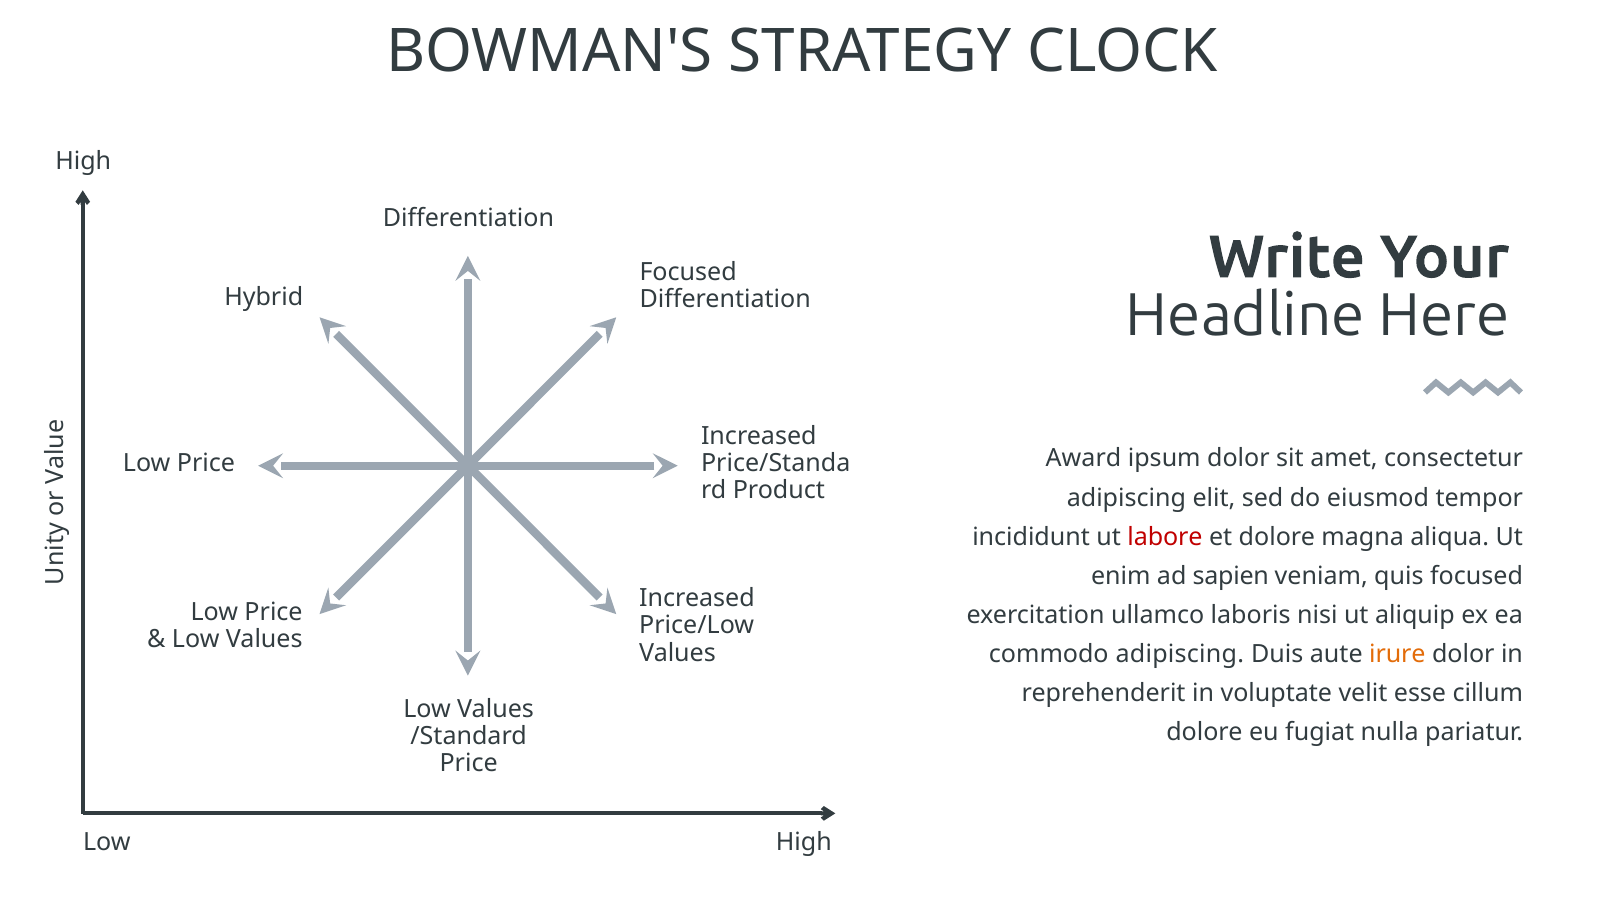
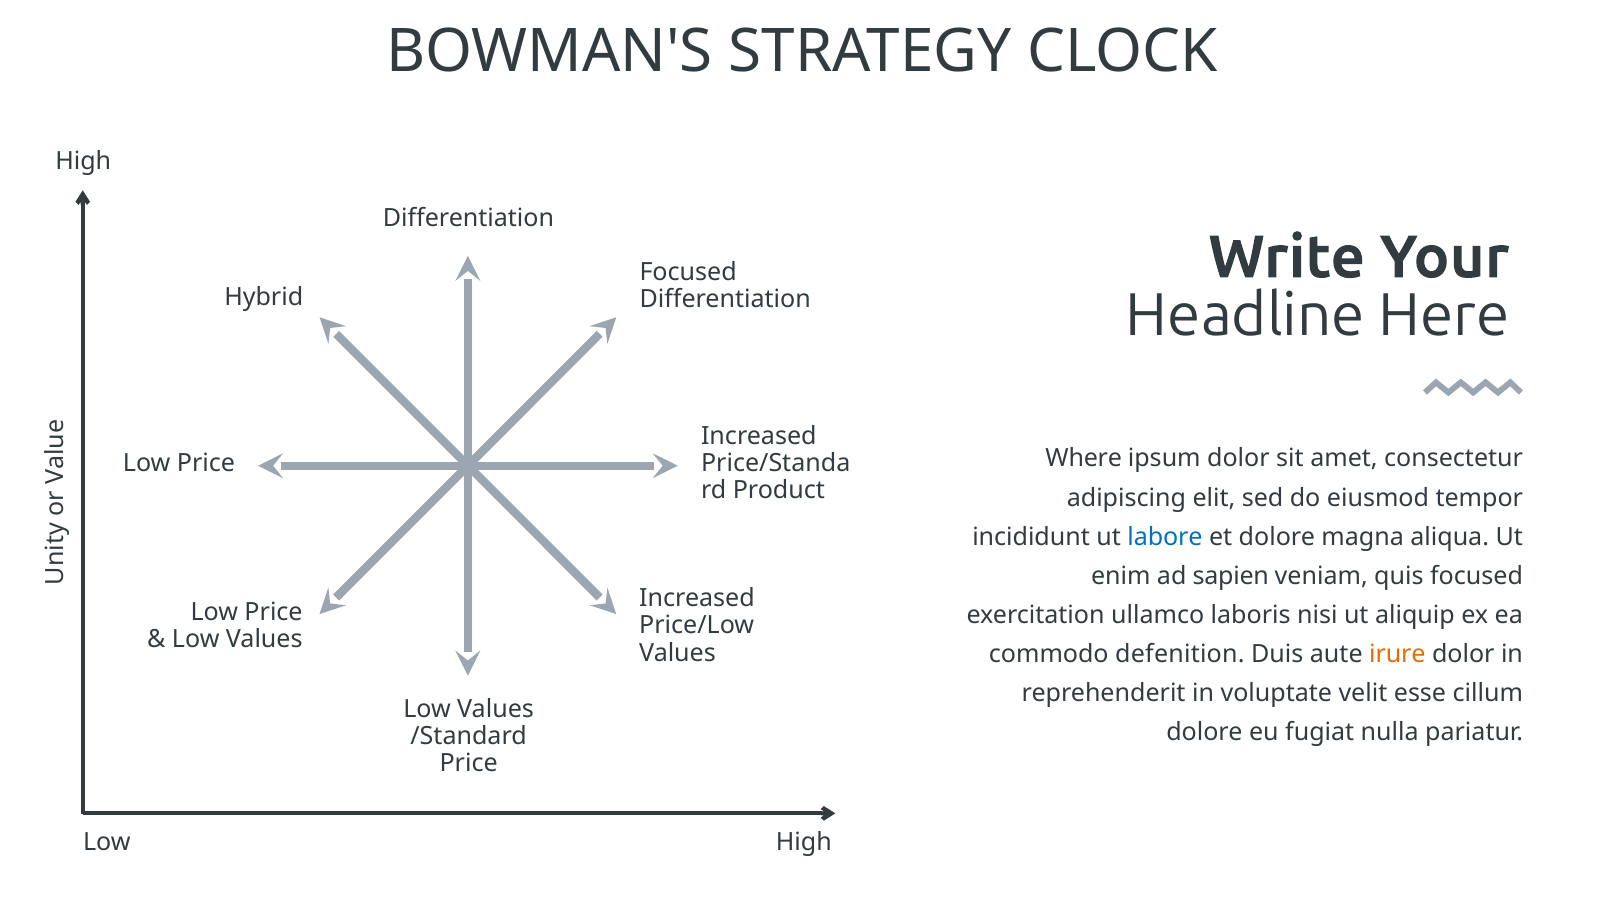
Award: Award -> Where (1084, 459)
labore colour: red -> blue (1165, 537)
commodo adipiscing: adipiscing -> defenition (1180, 654)
